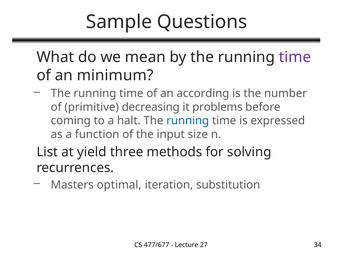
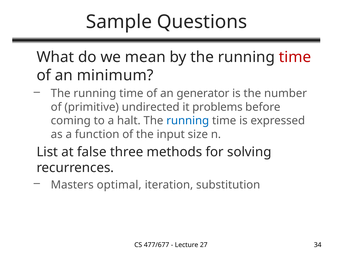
time colour: purple -> red (295, 57)
according: according -> generator (203, 94)
decreasing: decreasing -> undirected (151, 107)
yield: yield -> false (92, 152)
